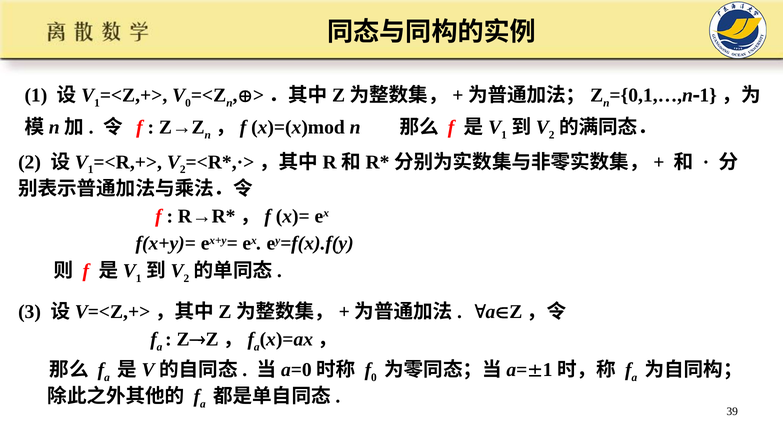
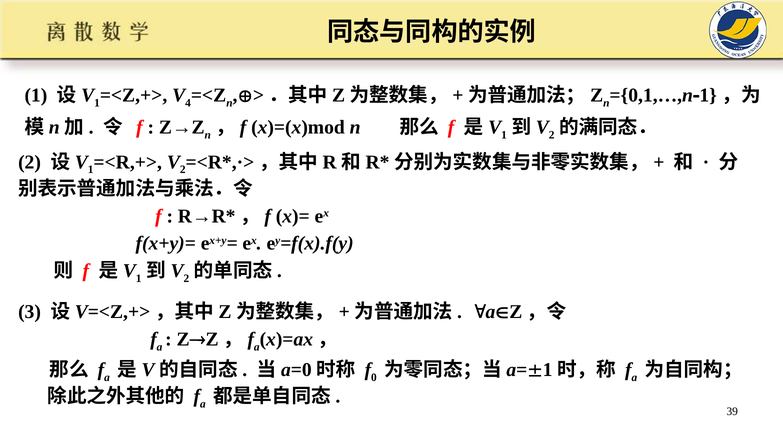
0: 0 -> 4 (188, 103)
